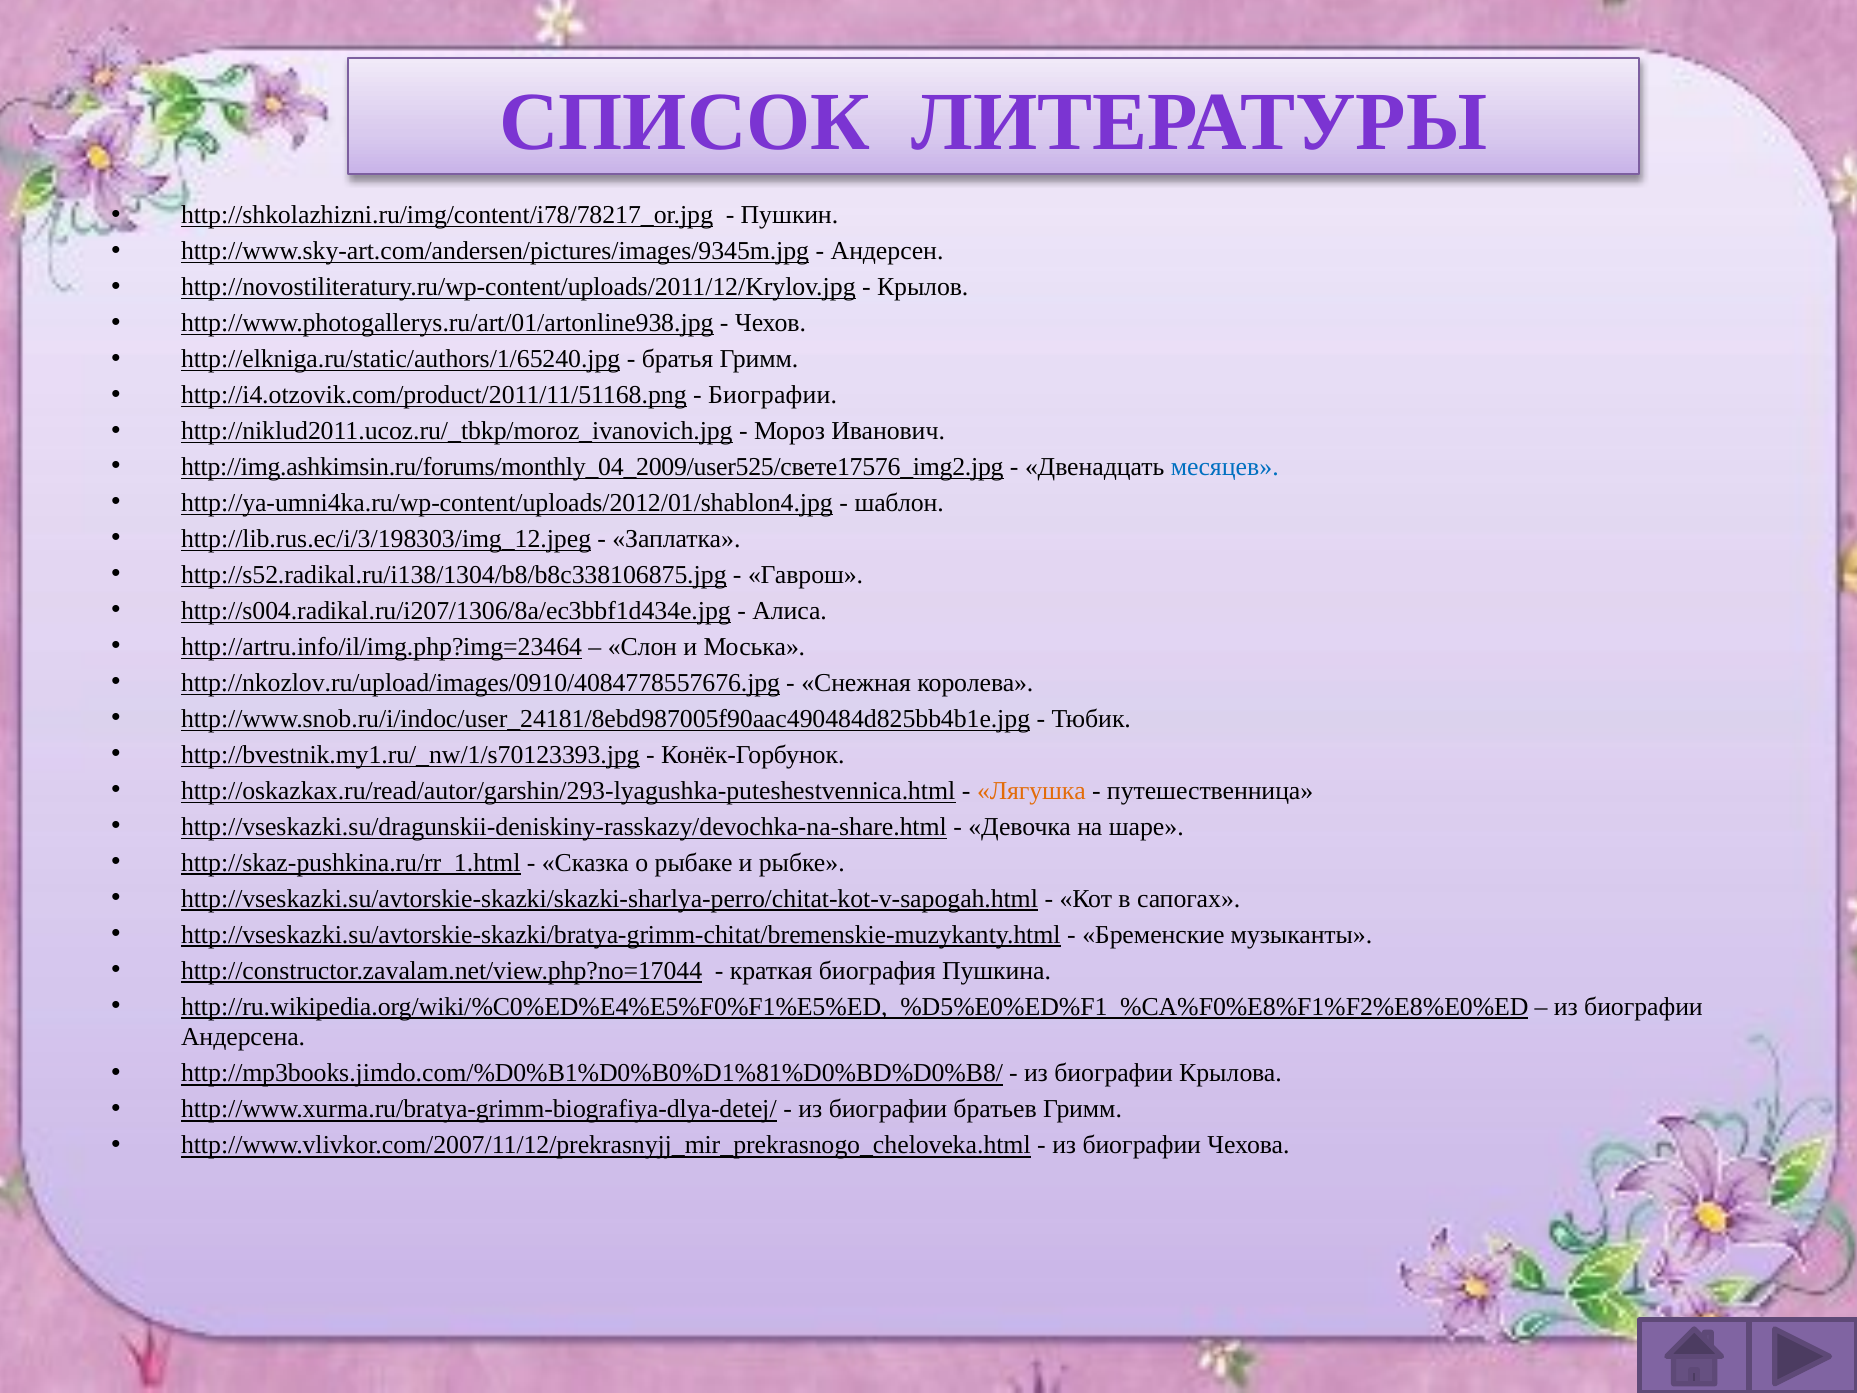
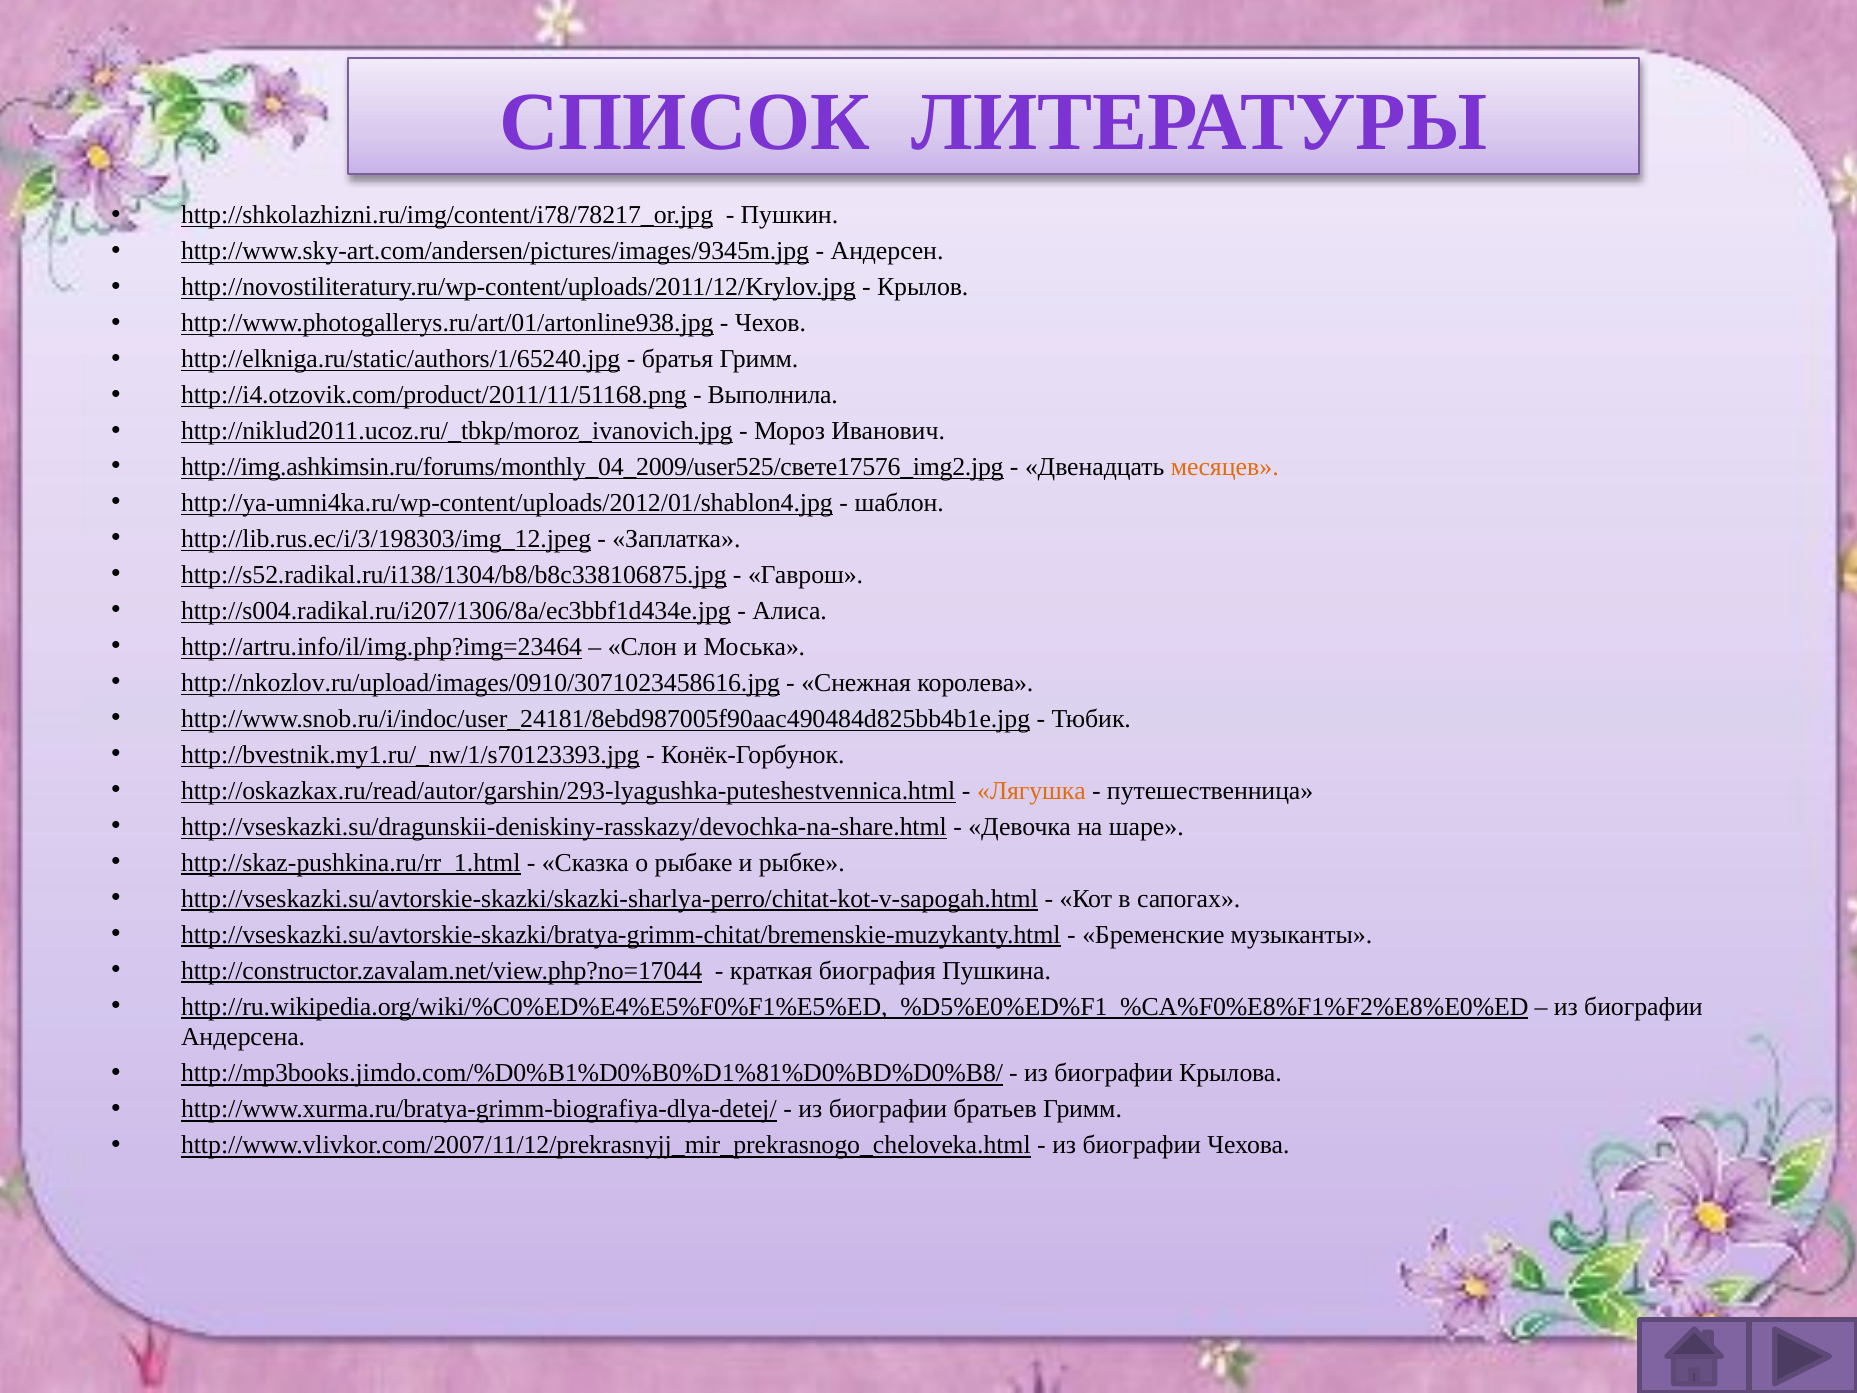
Биографии: Биографии -> Выполнила (773, 395)
месяцев colour: blue -> orange (1225, 467)
http://nkozlov.ru/upload/images/0910/4084778557676.jpg: http://nkozlov.ru/upload/images/0910/4084778557676.jpg -> http://nkozlov.ru/upload/images/0910/3071023458616.jpg (481, 683)
